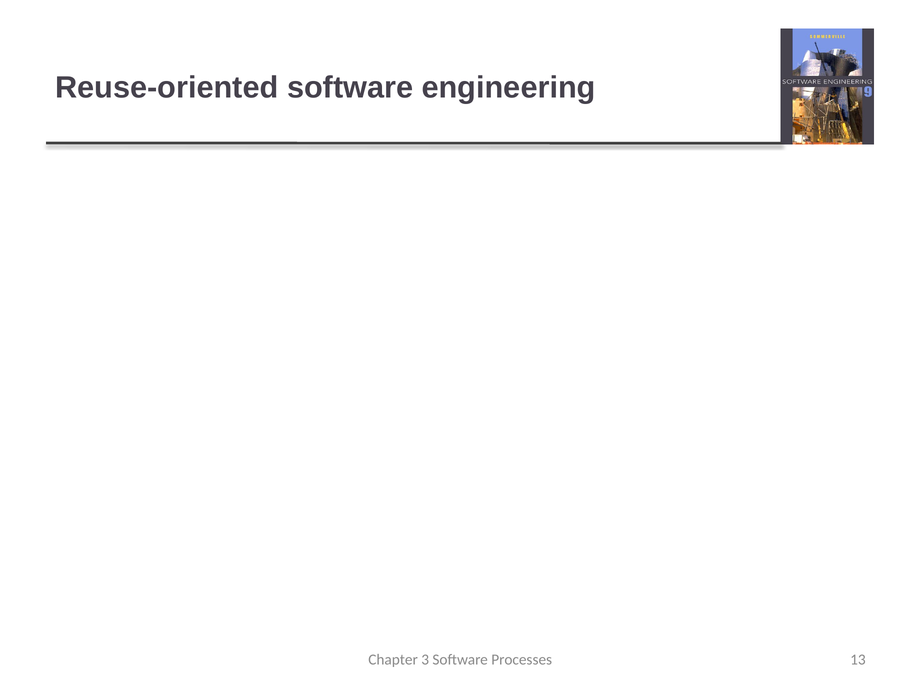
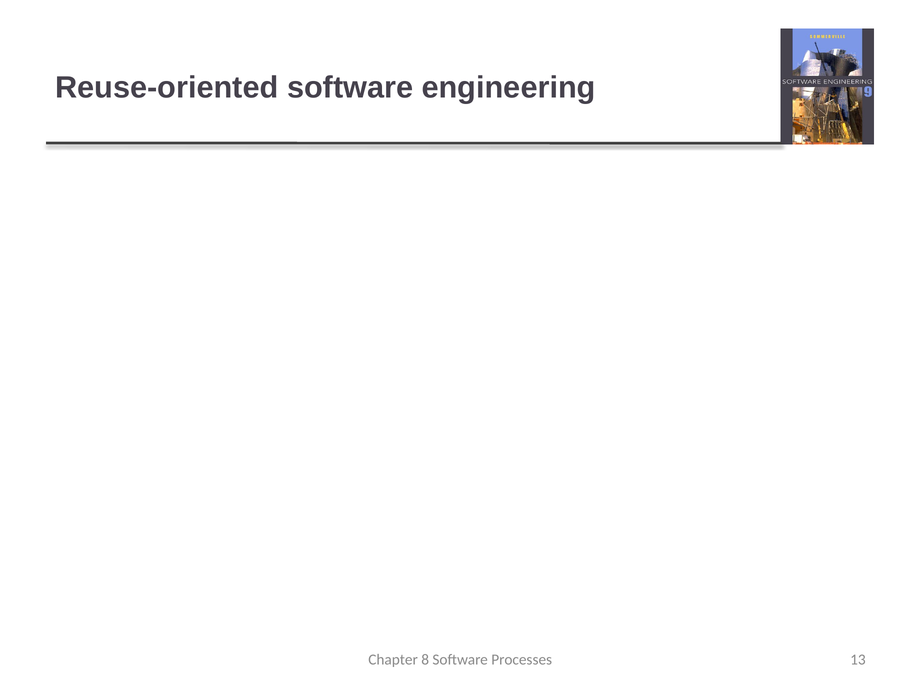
3: 3 -> 8 (425, 660)
